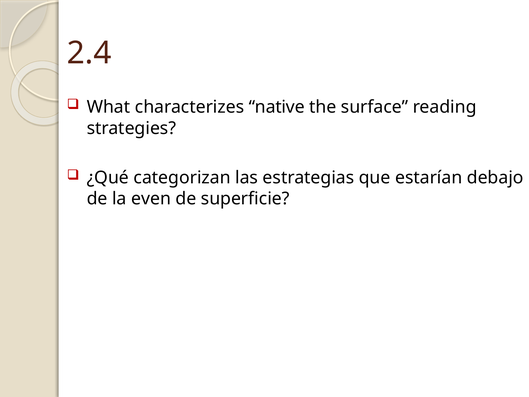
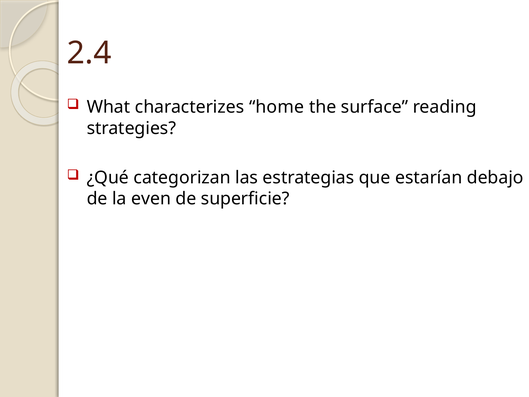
native: native -> home (277, 107)
